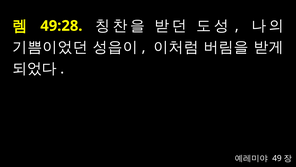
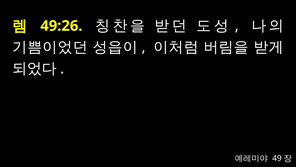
49:28: 49:28 -> 49:26 (61, 26)
